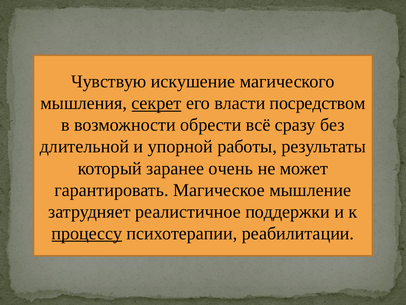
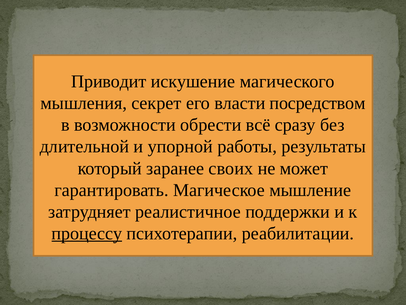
Чувствую: Чувствую -> Приводит (109, 81)
секрет underline: present -> none (157, 103)
очень: очень -> своих (231, 168)
